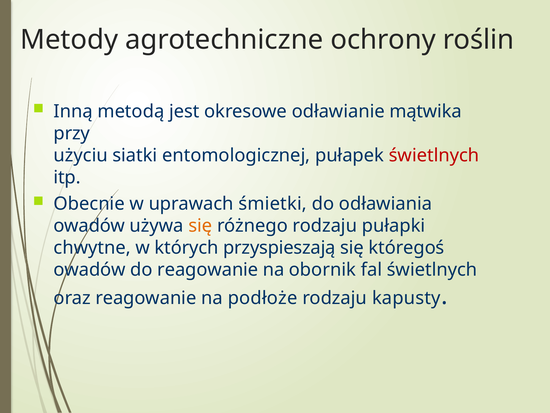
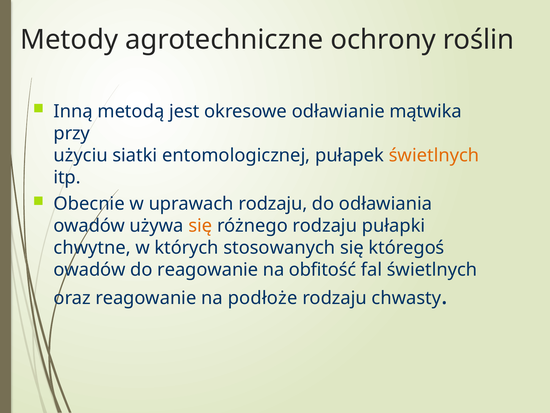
świetlnych colour: red -> orange (434, 155)
uprawach śmietki: śmietki -> rodzaju (273, 204)
przyspieszają: przyspieszają -> stosowanych (279, 248)
obornik: obornik -> obfitość (323, 270)
kapusty: kapusty -> chwasty (406, 298)
